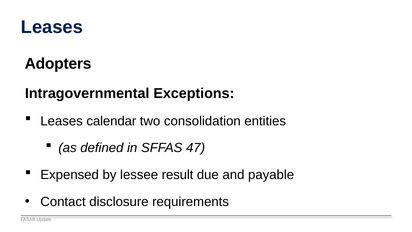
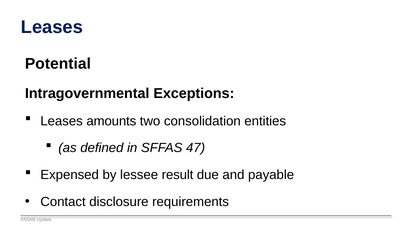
Adopters: Adopters -> Potential (58, 64)
calendar: calendar -> amounts (111, 121)
